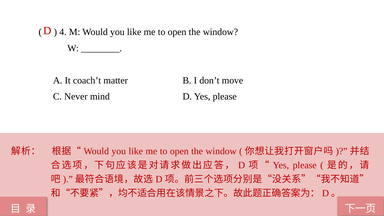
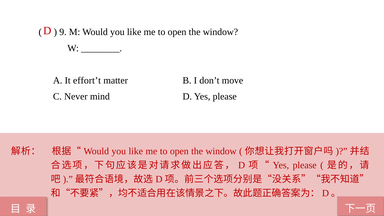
4: 4 -> 9 (63, 32)
coach’t: coach’t -> effort’t (87, 80)
